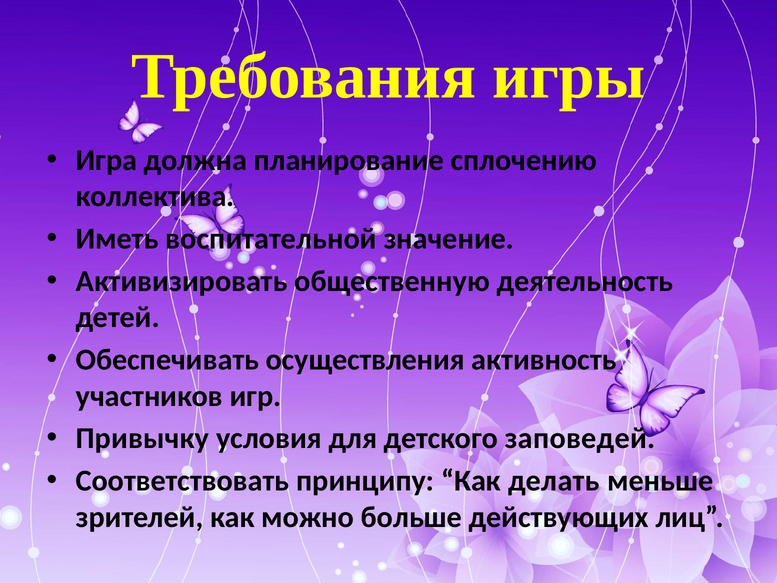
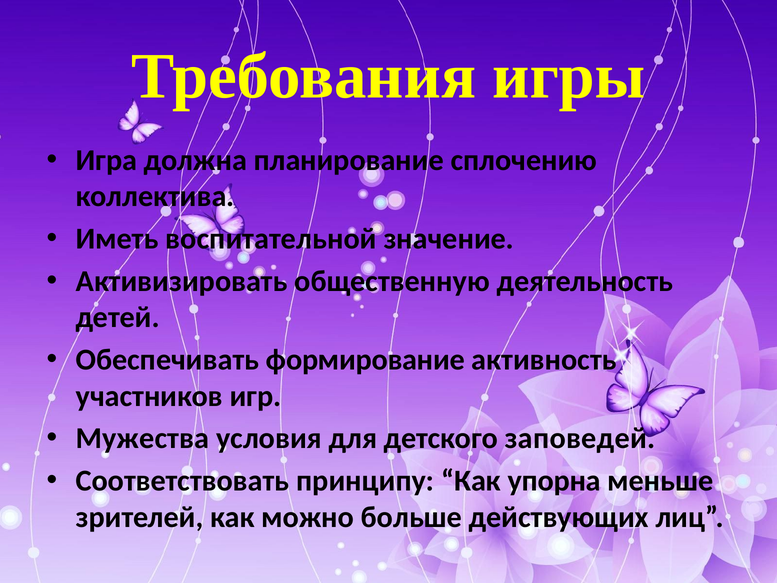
осуществления: осуществления -> формирование (365, 360)
Привычку: Привычку -> Мужества (143, 438)
делать: делать -> упорна (554, 481)
